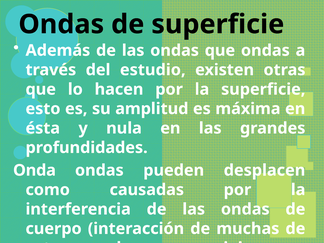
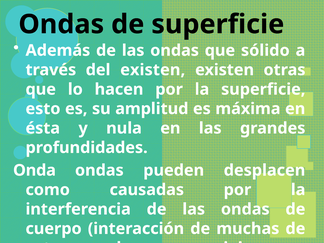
que ondas: ondas -> sólido (265, 50)
del estudio: estudio -> existen (153, 70)
